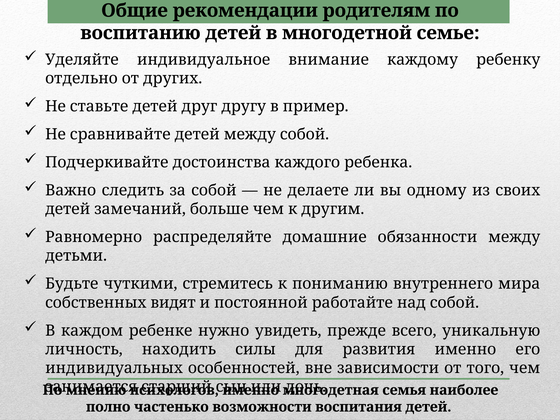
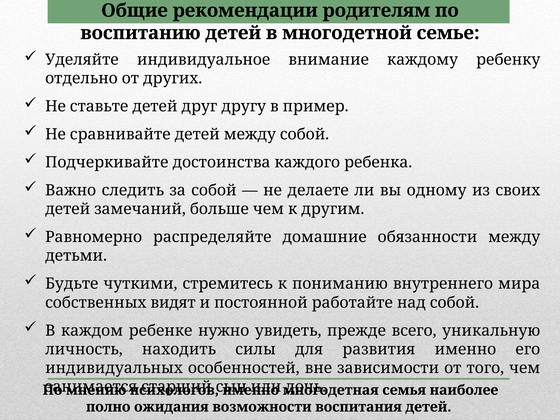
частенько: частенько -> ожидания (171, 407)
